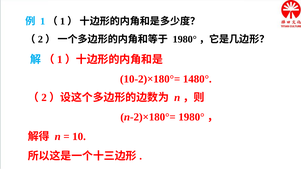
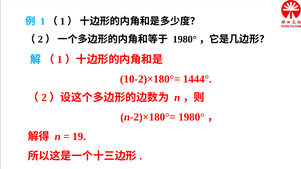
1480°: 1480° -> 1444° (197, 79)
10: 10 -> 19 (79, 137)
